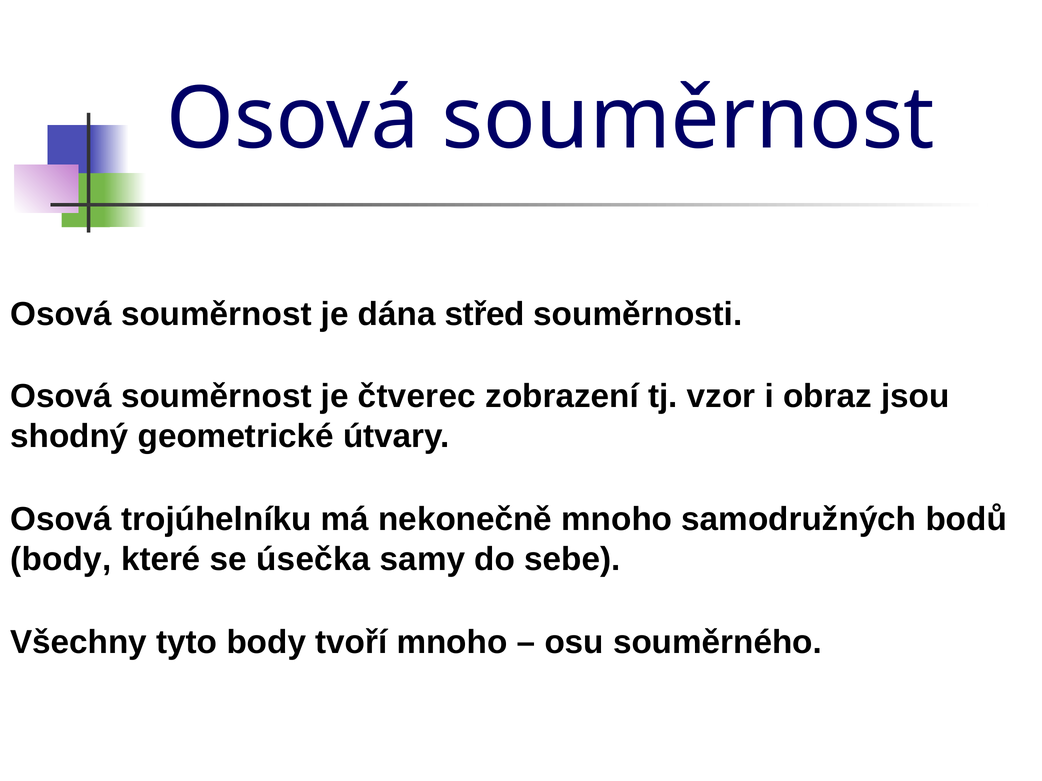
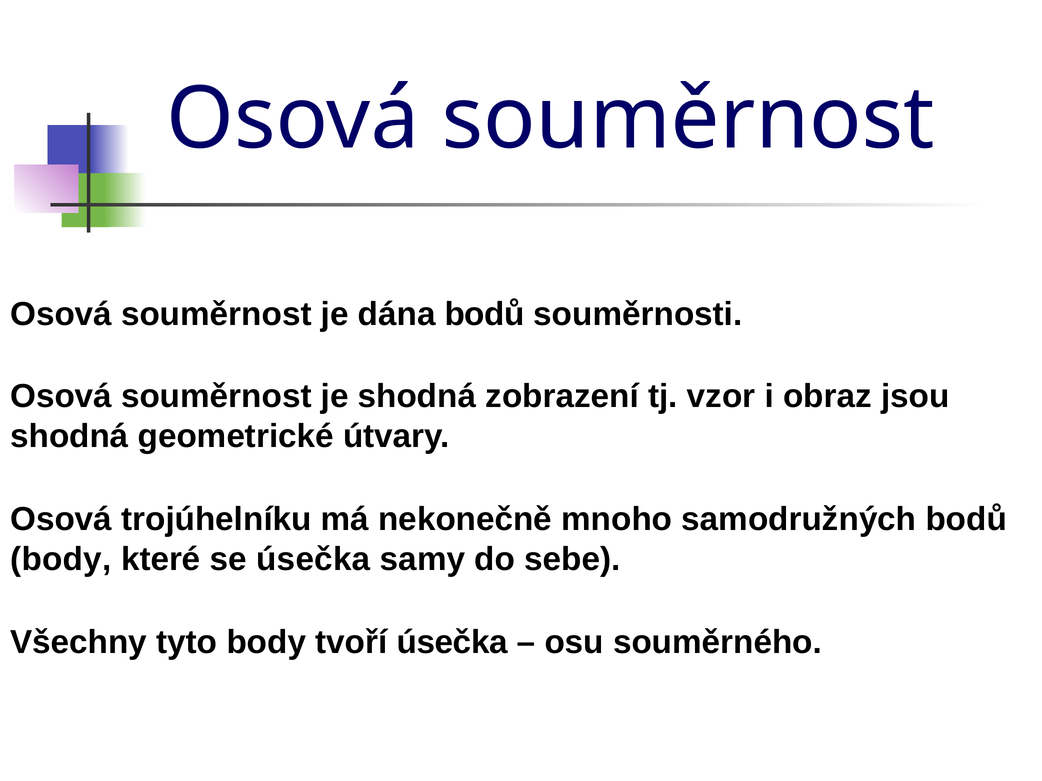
dána střed: střed -> bodů (485, 315)
je čtverec: čtverec -> shodná (417, 397)
shodný: shodný -> shodná (69, 437)
tvoří mnoho: mnoho -> úsečka (452, 643)
